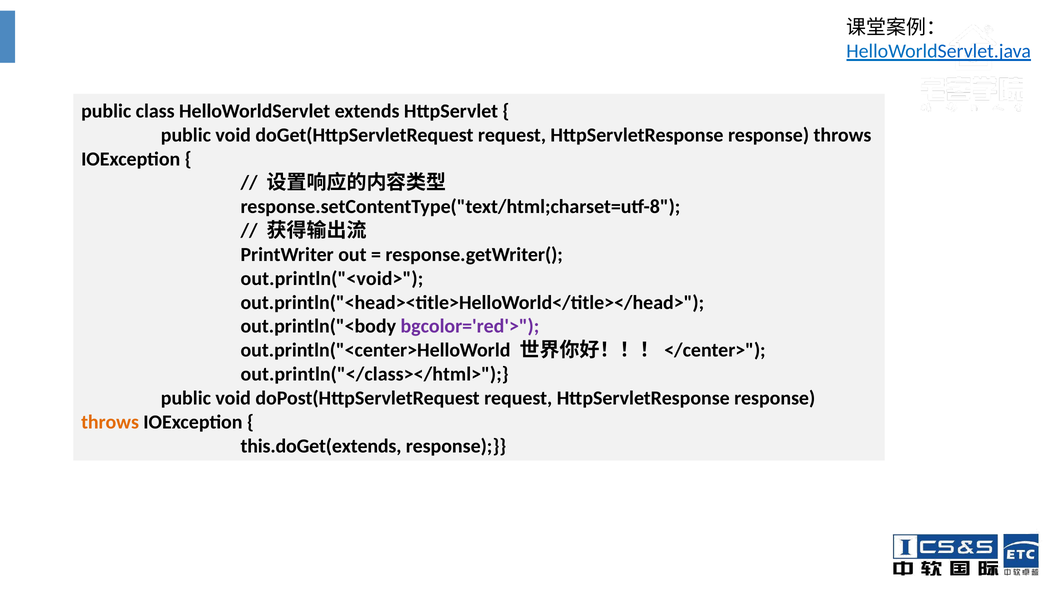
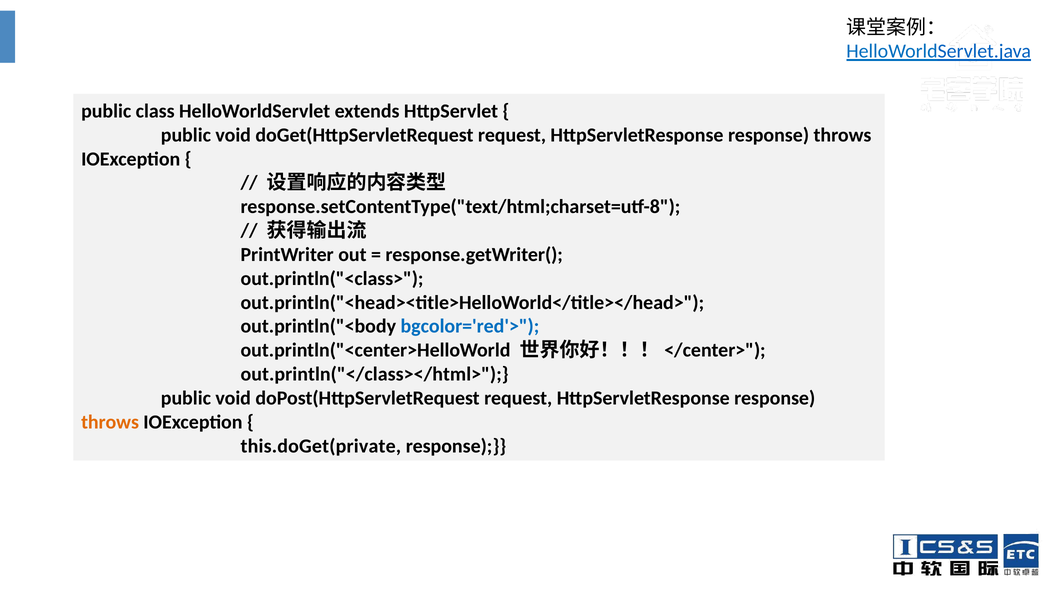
out.println("<void>: out.println("<void> -> out.println("<class> (332, 279)
bgcolor='red'> colour: purple -> blue (470, 326)
this.doGet(extends: this.doGet(extends -> this.doGet(private (321, 446)
